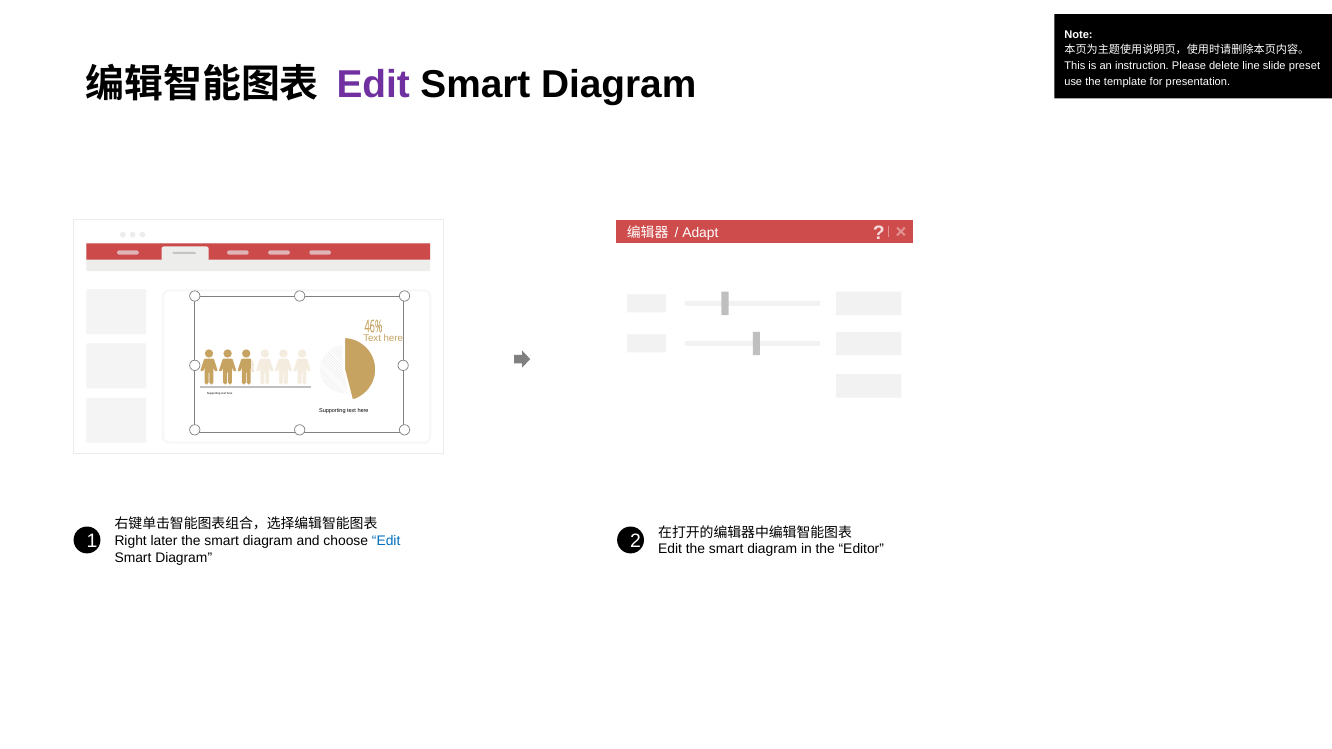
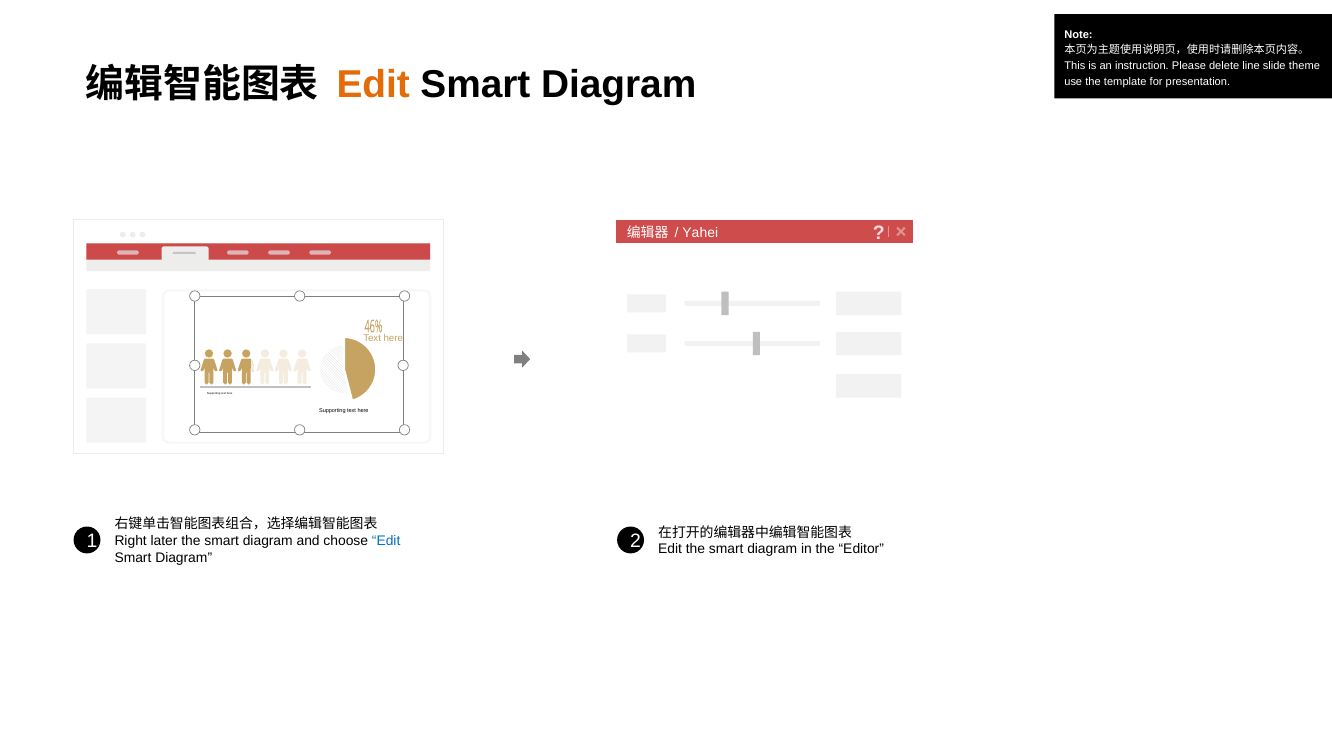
preset: preset -> theme (1305, 66)
Edit colour: purple -> orange (373, 85)
Adapt: Adapt -> Yahei (700, 233)
